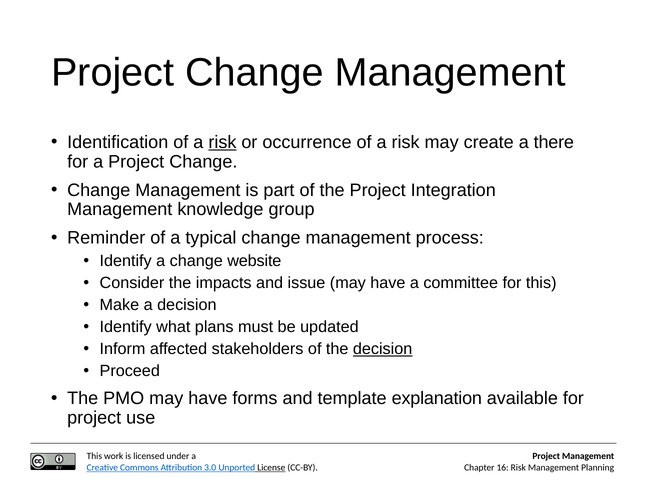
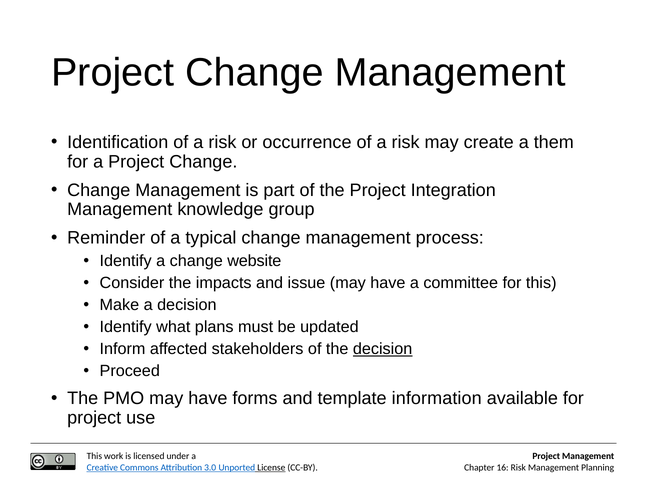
risk underline: present -> none (222, 142)
there: there -> them (554, 142)
explanation: explanation -> information (437, 398)
